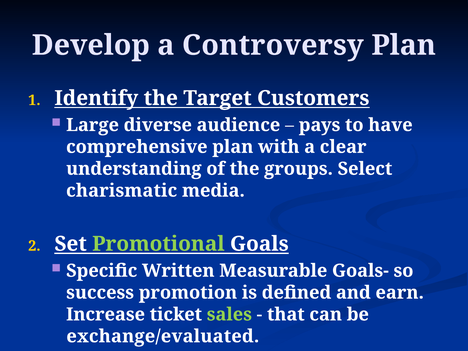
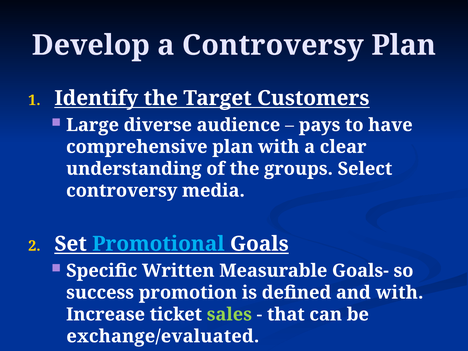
charismatic: charismatic -> controversy (122, 191)
Promotional colour: light green -> light blue (158, 244)
and earn: earn -> with (400, 293)
